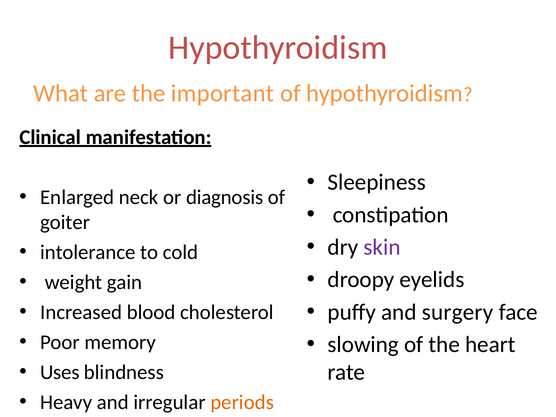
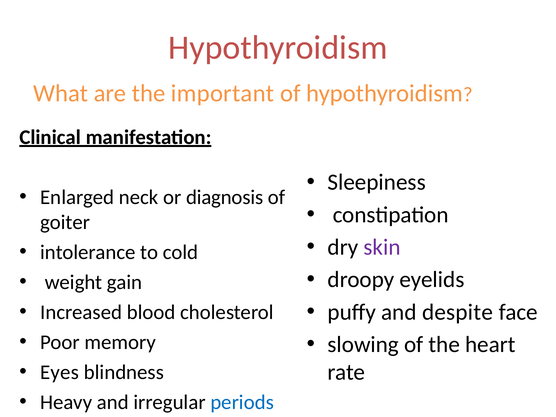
surgery: surgery -> despite (458, 312)
Uses: Uses -> Eyes (60, 372)
periods colour: orange -> blue (242, 402)
